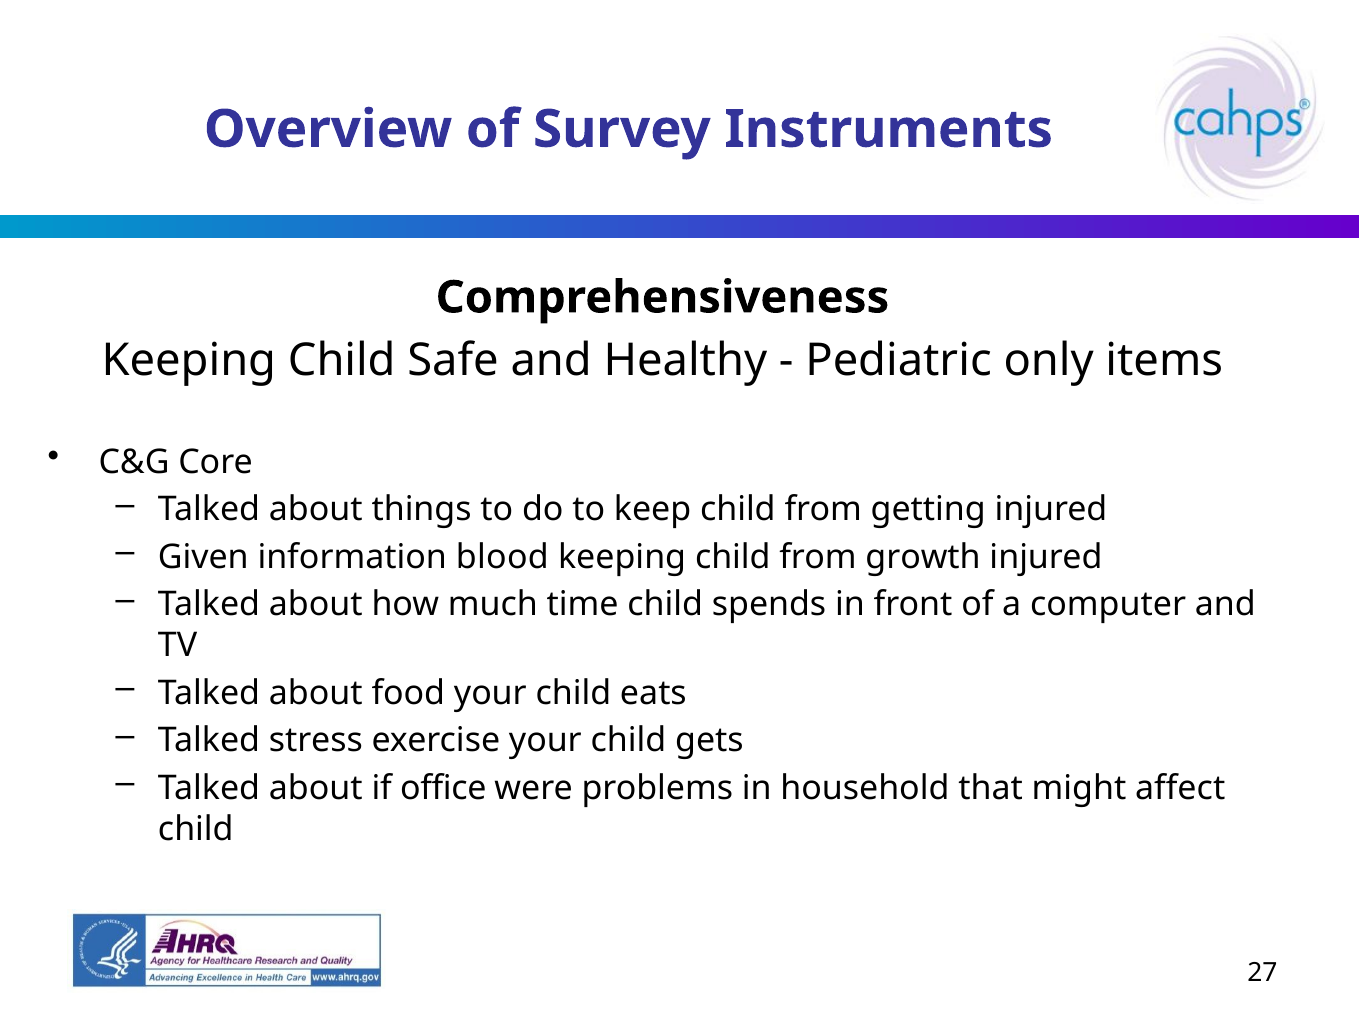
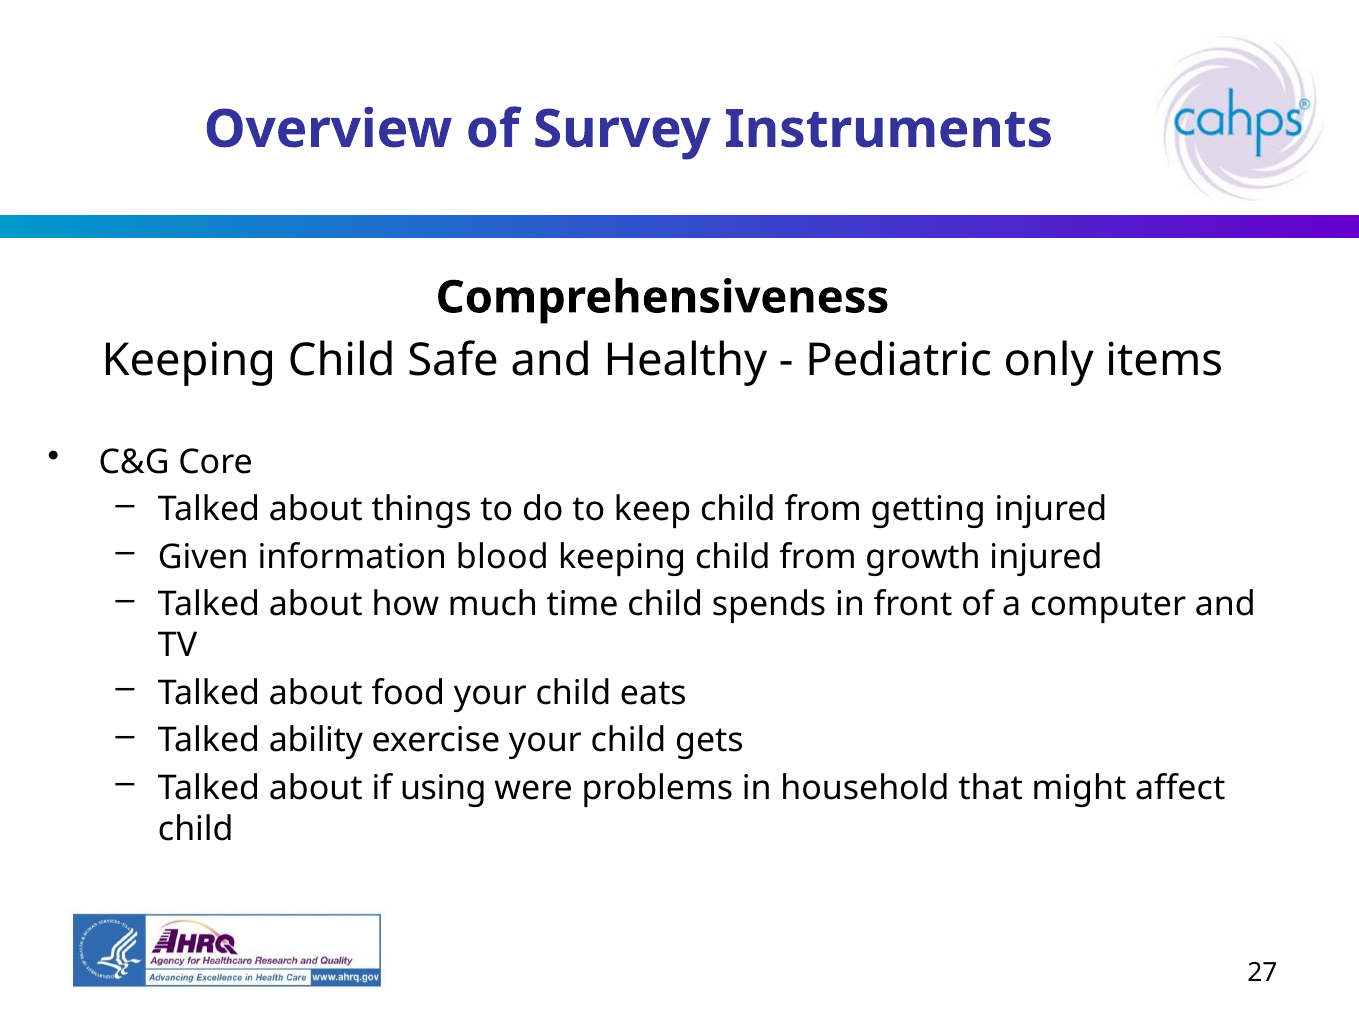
stress: stress -> ability (316, 741)
office: office -> using (443, 788)
